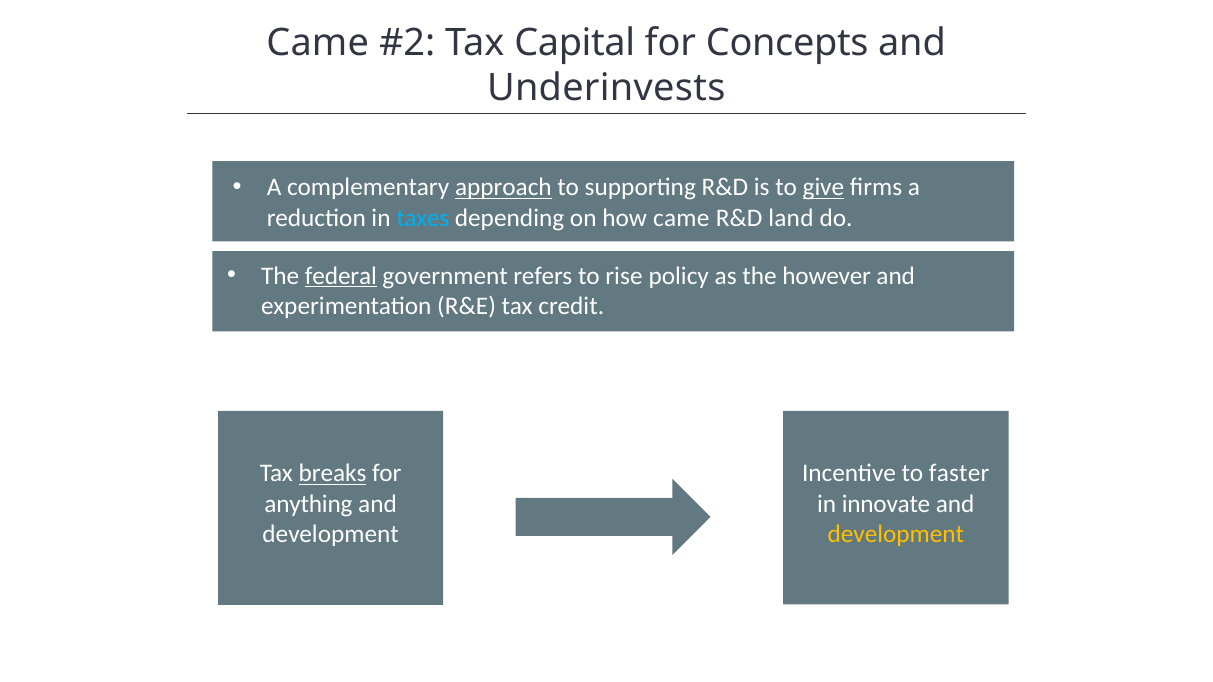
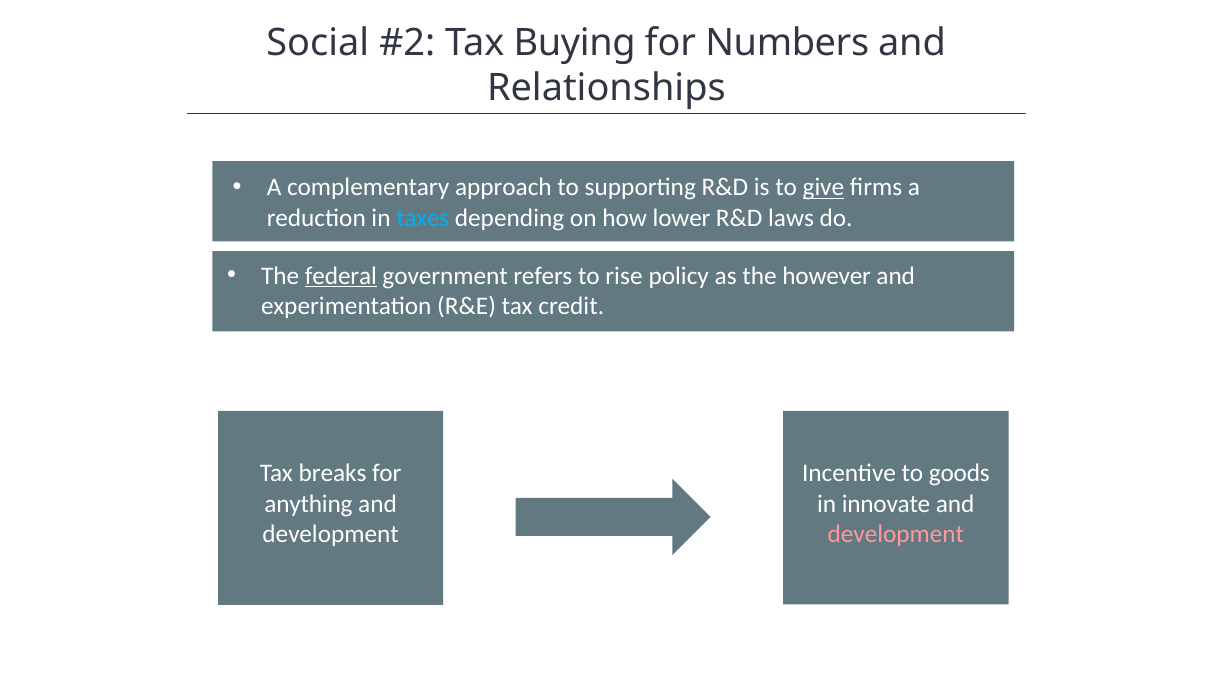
Came: Came -> Social (318, 43)
Capital: Capital -> Buying (575, 43)
Concepts: Concepts -> Numbers (787, 43)
Underinvests: Underinvests -> Relationships (606, 88)
approach underline: present -> none (503, 187)
how came: came -> lower (682, 218)
land: land -> laws (791, 218)
breaks underline: present -> none (333, 474)
faster: faster -> goods (959, 474)
development colour: yellow -> pink (896, 534)
